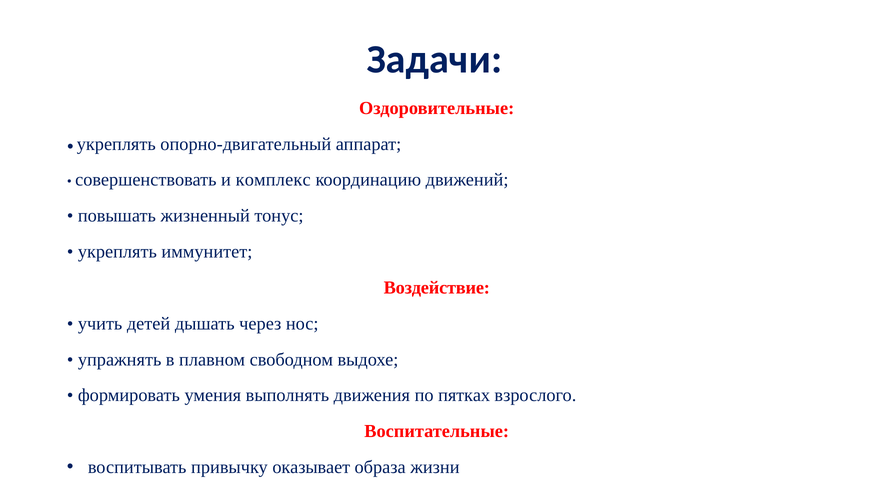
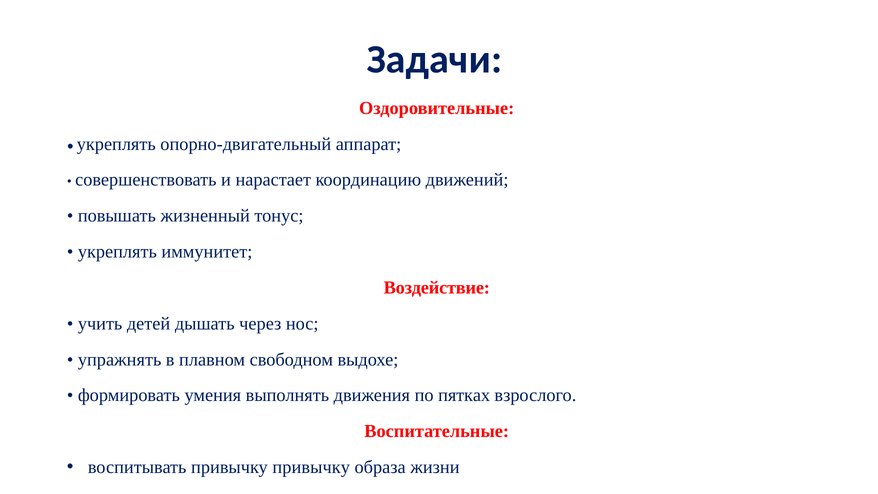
комплекс: комплекс -> нарастает (273, 180)
привычку оказывает: оказывает -> привычку (311, 467)
